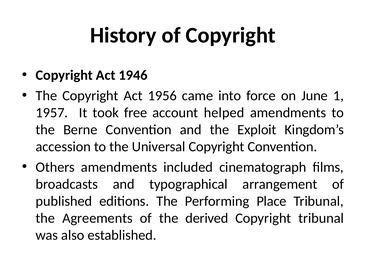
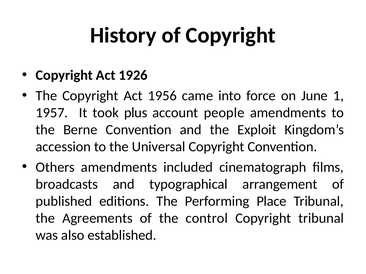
1946: 1946 -> 1926 (133, 75)
free: free -> plus (136, 113)
helped: helped -> people (224, 113)
derived: derived -> control (207, 219)
